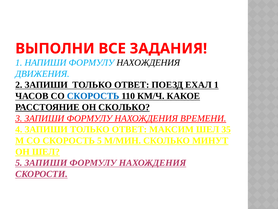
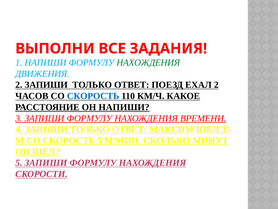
НАХОЖДЕНИЯ colour: black -> green (148, 62)
ЕХАЛ 1: 1 -> 2 (216, 85)
ОН СКОЛЬКО: СКОЛЬКО -> НАПИШИ (124, 107)
